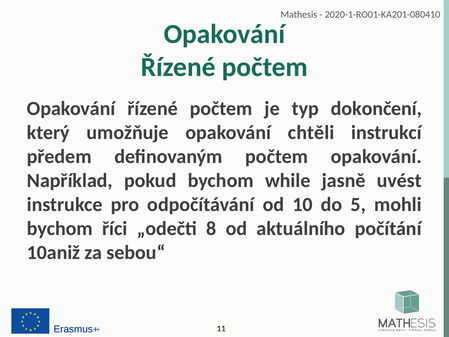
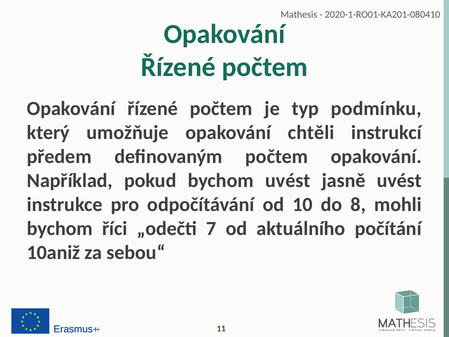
dokončení: dokončení -> podmínku (376, 109)
bychom while: while -> uvést (288, 181)
5: 5 -> 8 (358, 204)
8: 8 -> 7 (211, 228)
